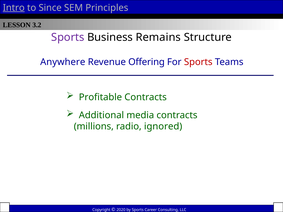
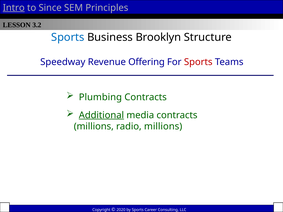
Sports colour: purple -> blue (68, 37)
Remains: Remains -> Brooklyn (158, 37)
Anywhere: Anywhere -> Speedway (63, 62)
Profitable: Profitable -> Plumbing (100, 97)
Additional underline: none -> present (101, 115)
radio ignored: ignored -> millions (163, 127)
